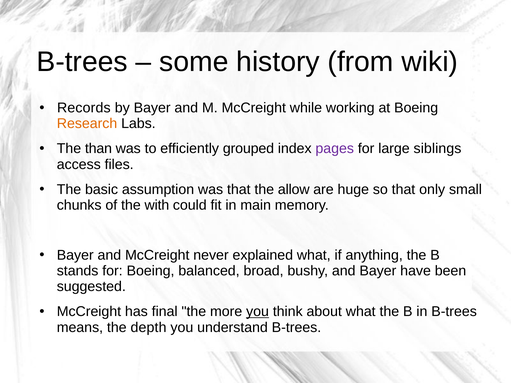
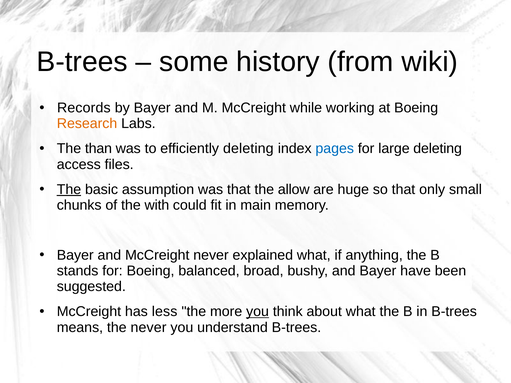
efficiently grouped: grouped -> deleting (248, 149)
pages colour: purple -> blue (335, 149)
large siblings: siblings -> deleting (438, 149)
The underline: none -> present (69, 189)
final: final -> less (165, 312)
the depth: depth -> never (149, 328)
